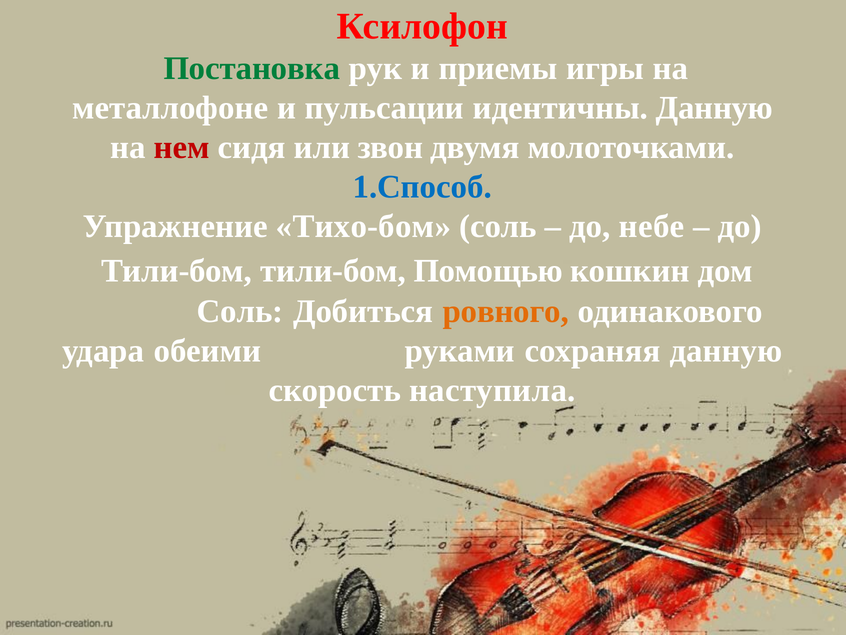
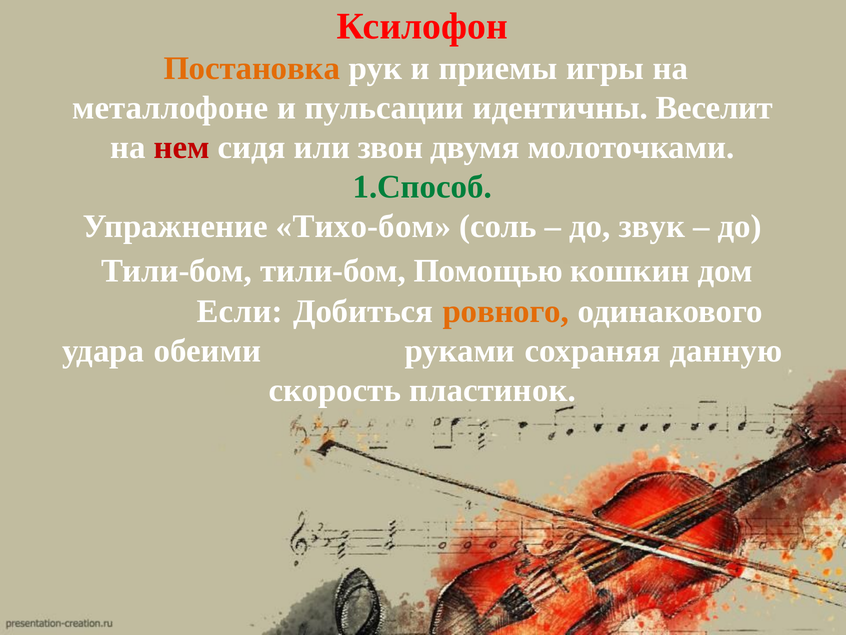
Постановка colour: green -> orange (252, 68)
идентичны Данную: Данную -> Веселит (714, 108)
1.Способ colour: blue -> green (422, 187)
небе: небе -> звук (652, 226)
Соль: Соль -> Если (240, 311)
наступила: наступила -> пластинок (492, 390)
